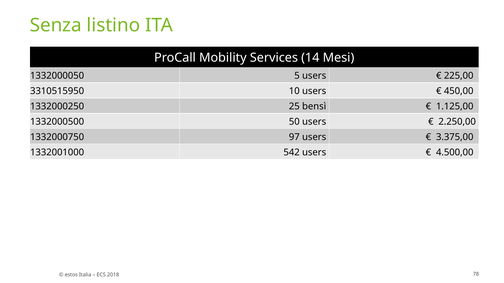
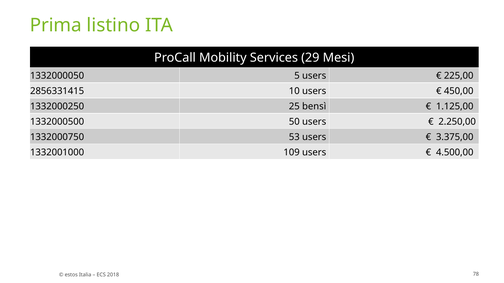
Senza: Senza -> Prima (56, 25)
14: 14 -> 29 (310, 58)
3310515950: 3310515950 -> 2856331415 (57, 91)
97: 97 -> 53 (294, 137)
542: 542 -> 109 (292, 153)
